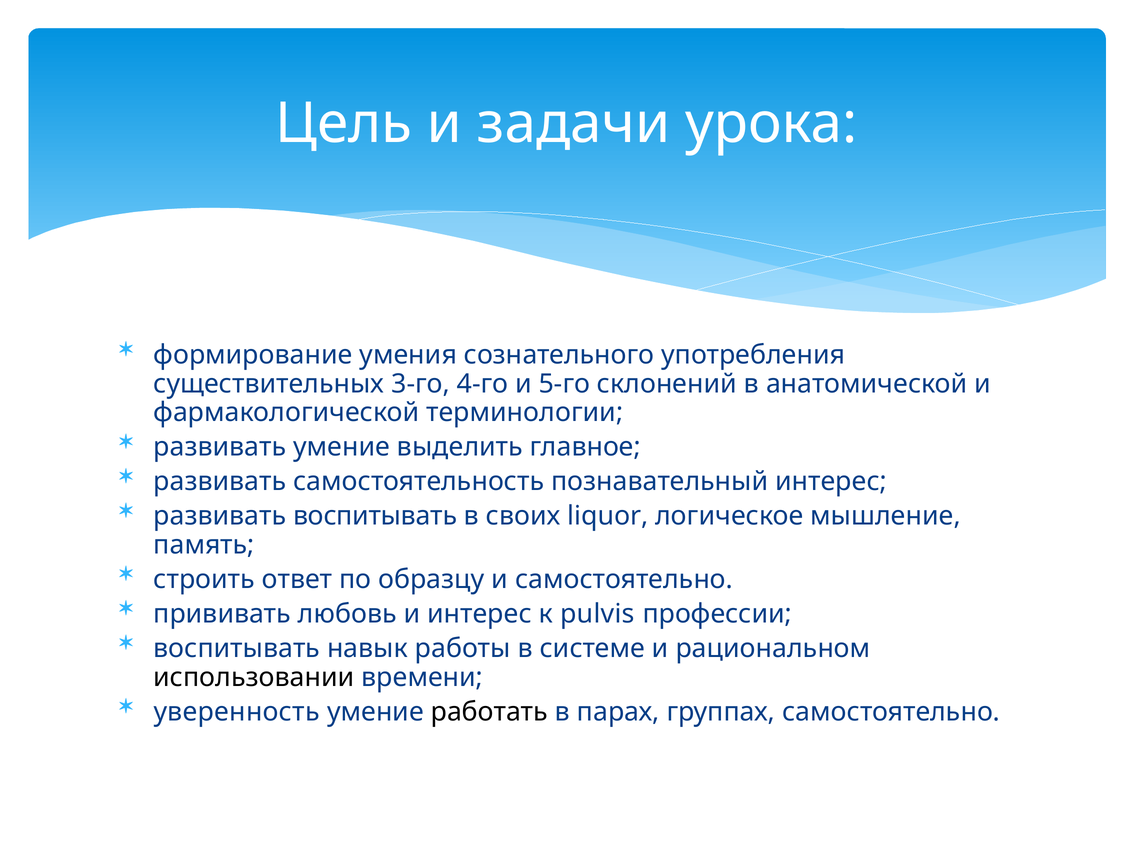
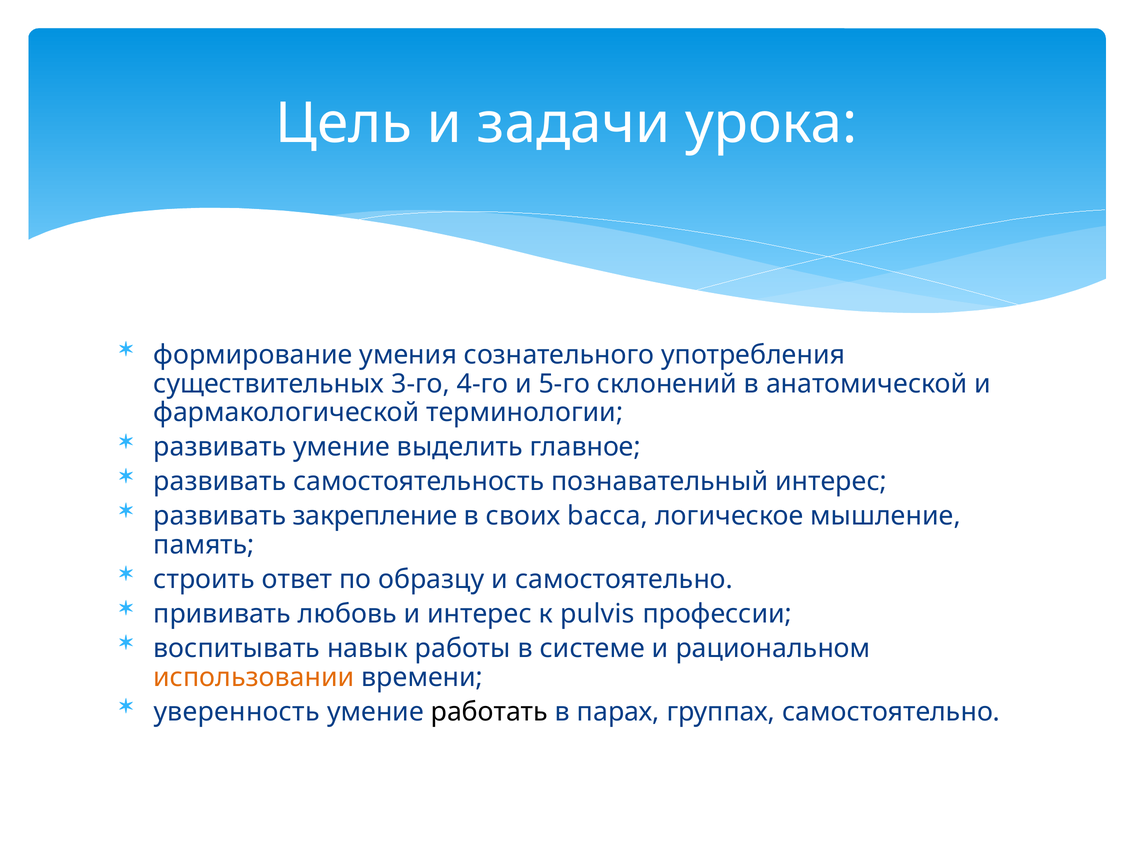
развивать воспитывать: воспитывать -> закрепление (375, 516)
liquor: liquor -> bacca (608, 516)
использовании colour: black -> orange (254, 678)
